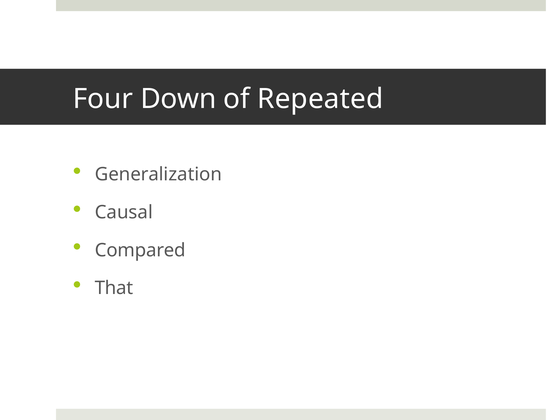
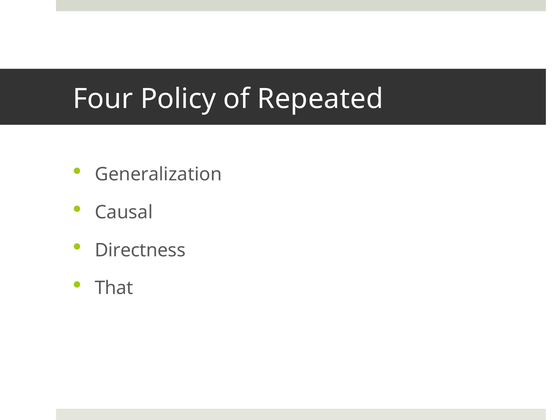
Down: Down -> Policy (178, 99)
Compared: Compared -> Directness (140, 250)
